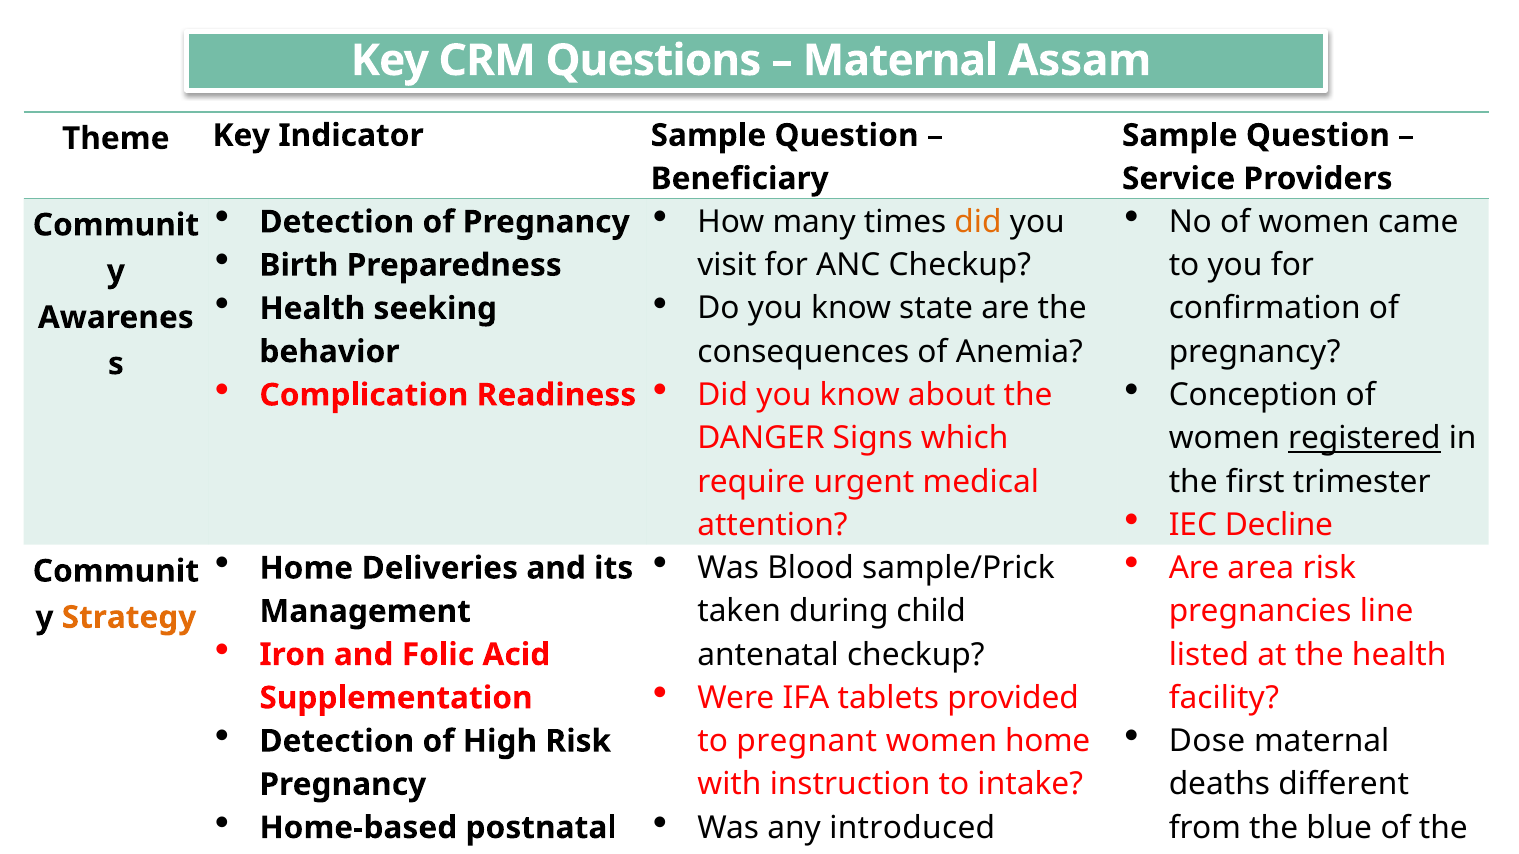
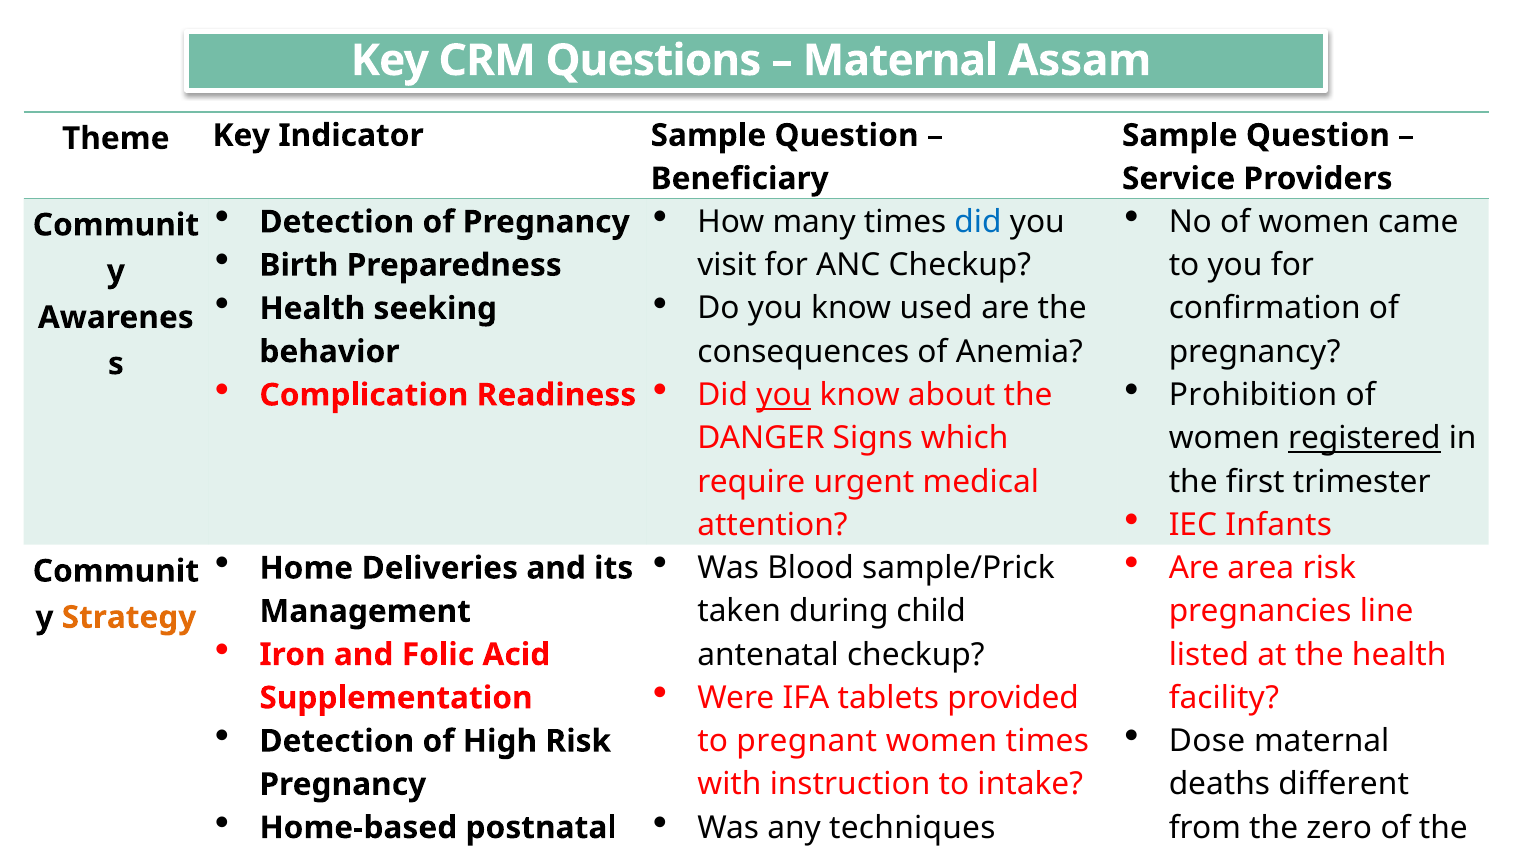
did colour: orange -> blue (978, 222)
state: state -> used (936, 309)
you underline: none -> present (784, 395)
Conception: Conception -> Prohibition (1253, 395)
Decline: Decline -> Infants (1279, 525)
women home: home -> times (1047, 742)
introduced: introduced -> techniques (912, 828)
blue: blue -> zero (1339, 828)
